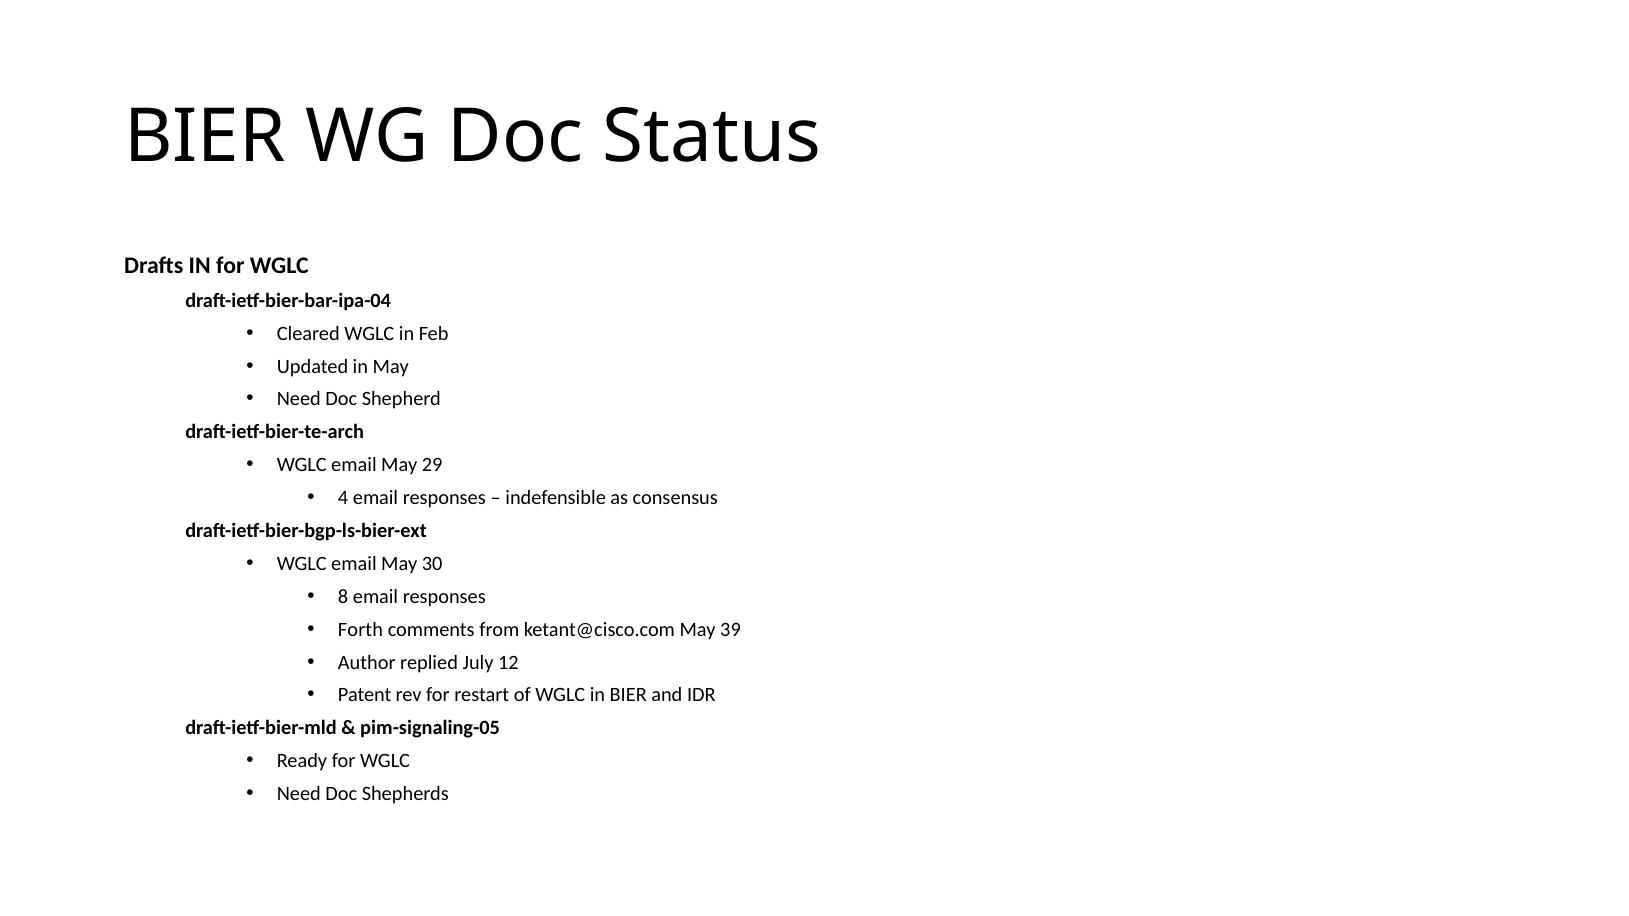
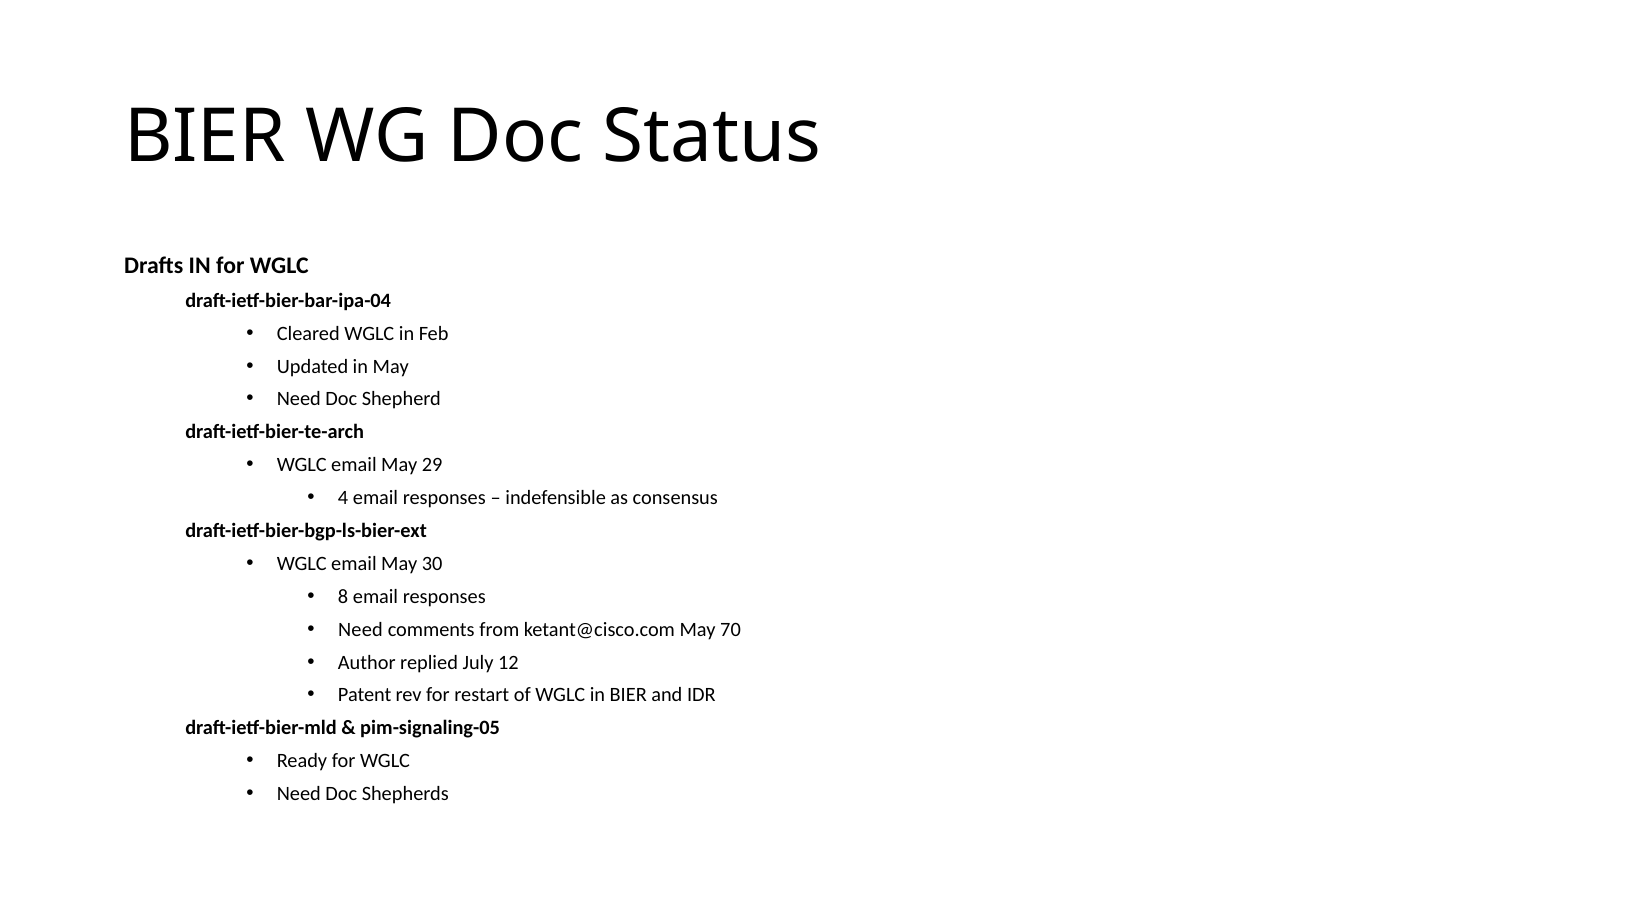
Forth: Forth -> Need (360, 630)
39: 39 -> 70 (730, 630)
